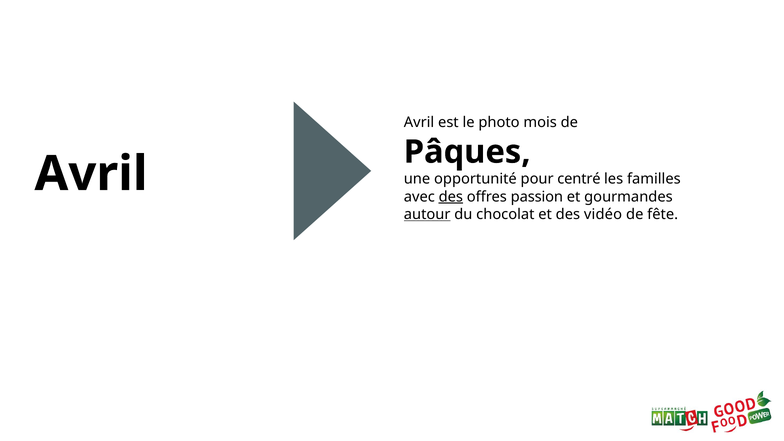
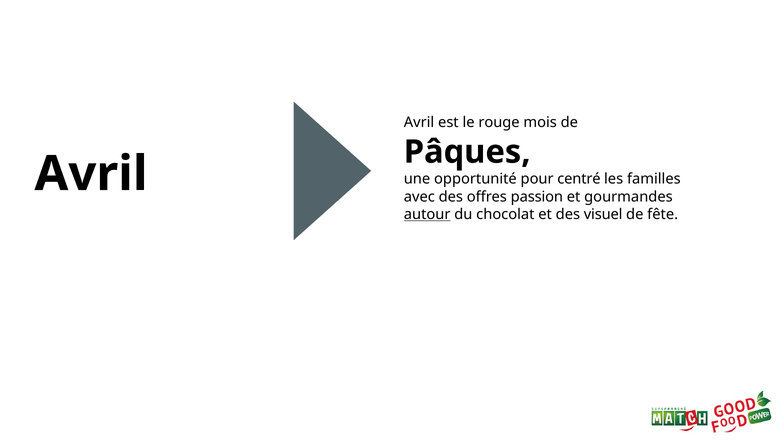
photo: photo -> rouge (499, 122)
des underline: present -> none (451, 197)
vidéo: vidéo -> visuel (603, 214)
